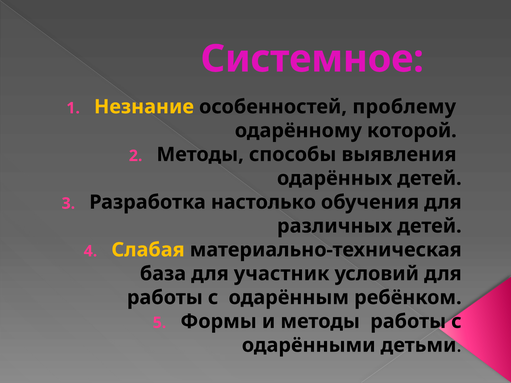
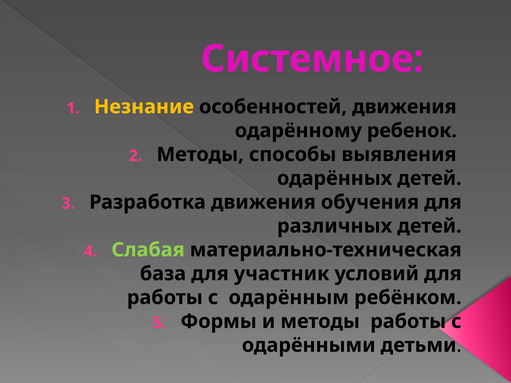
особенностей проблему: проблему -> движения (404, 107)
которой: которой -> ребенок (412, 131)
Разработка настолько: настолько -> движения (263, 202)
Слабая colour: yellow -> light green (148, 250)
